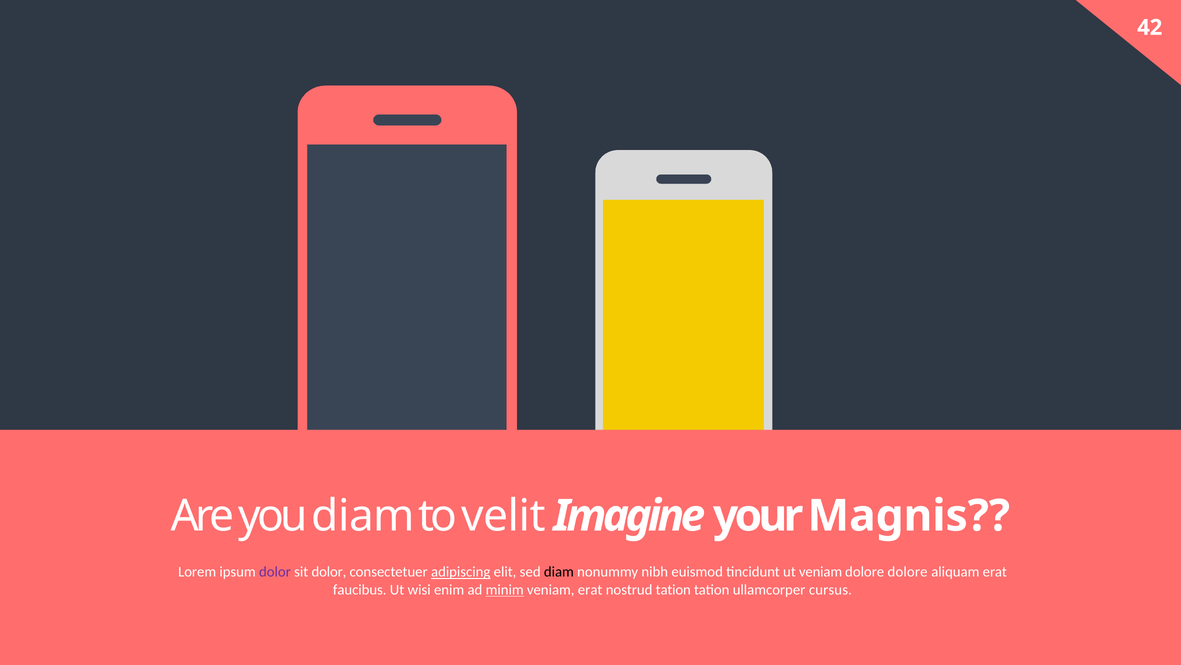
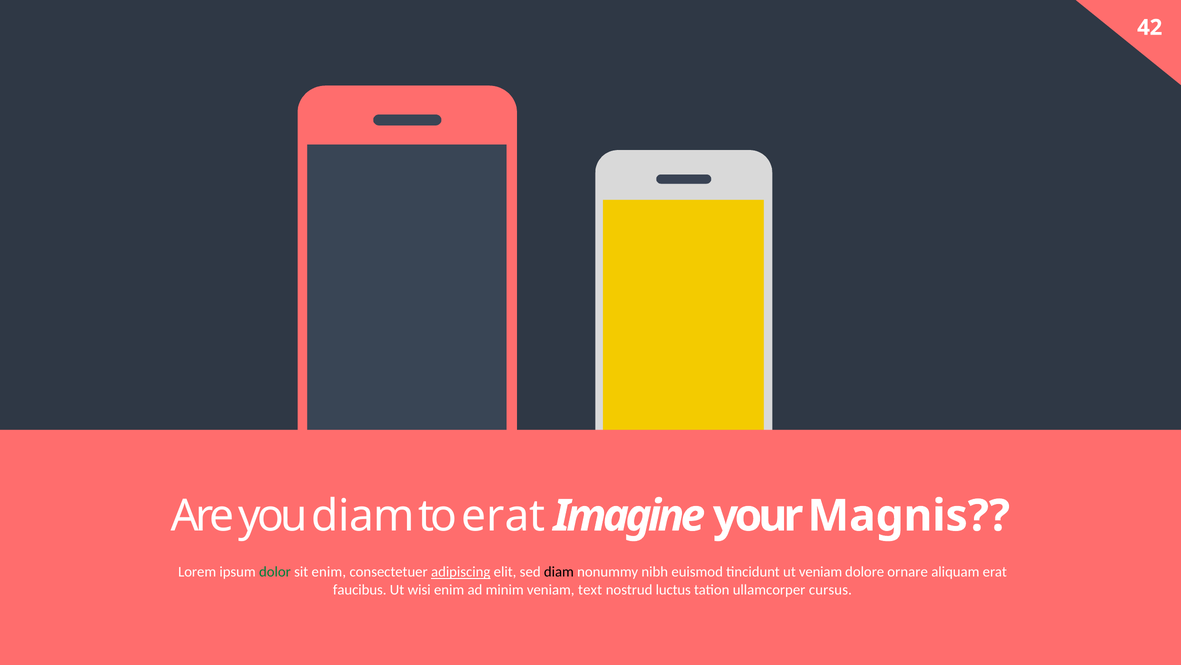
to velit: velit -> erat (503, 515)
dolor colour: purple -> green (275, 572)
sit dolor: dolor -> enim (329, 572)
dolore dolore: dolore -> ornare (908, 572)
minim underline: present -> none (505, 589)
veniam erat: erat -> text (590, 589)
nostrud tation: tation -> luctus (673, 589)
